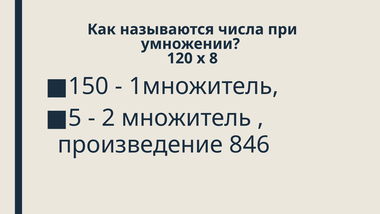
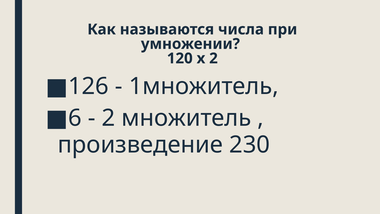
х 8: 8 -> 2 (213, 58)
150: 150 -> 126 (88, 86)
5: 5 -> 6 (75, 118)
846: 846 -> 230 (250, 145)
